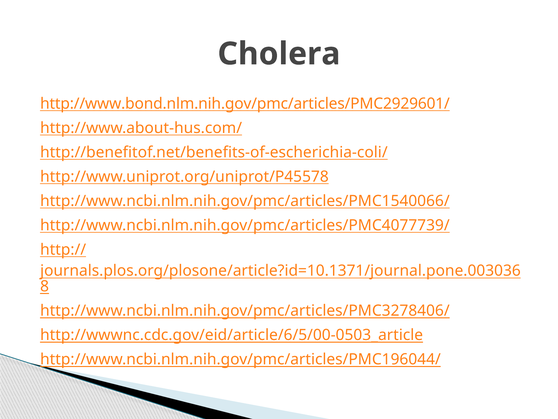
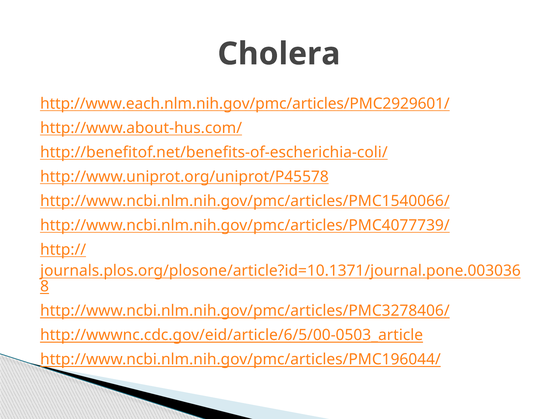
http://www.bond.nlm.nih.gov/pmc/articles/PMC2929601/: http://www.bond.nlm.nih.gov/pmc/articles/PMC2929601/ -> http://www.each.nlm.nih.gov/pmc/articles/PMC2929601/ (245, 104)
